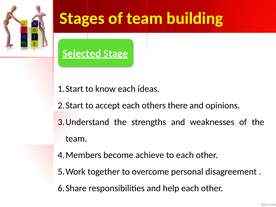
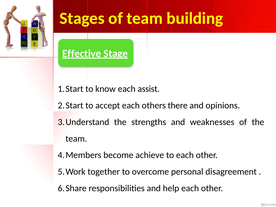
Selected: Selected -> Effective (82, 54)
ideas: ideas -> assist (149, 89)
